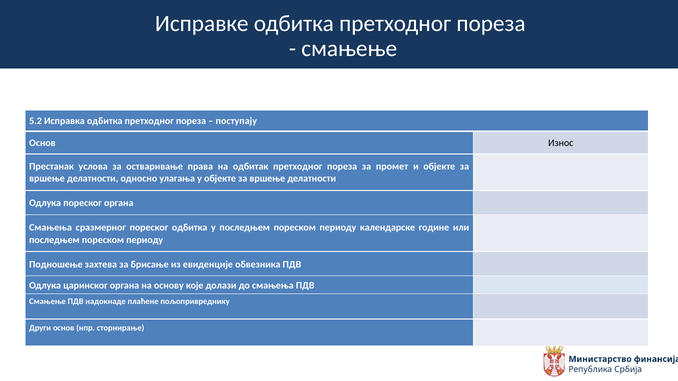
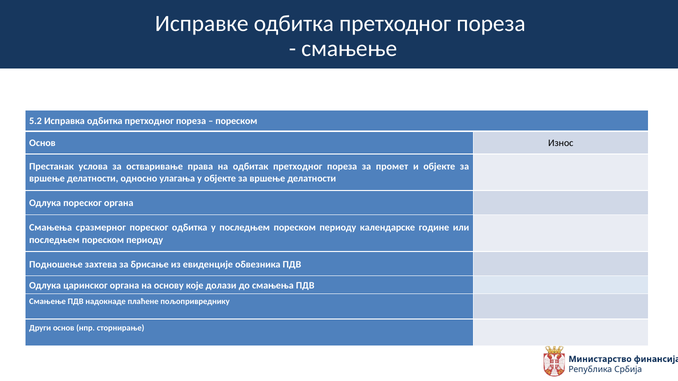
поступају: поступају -> пореском (236, 121)
